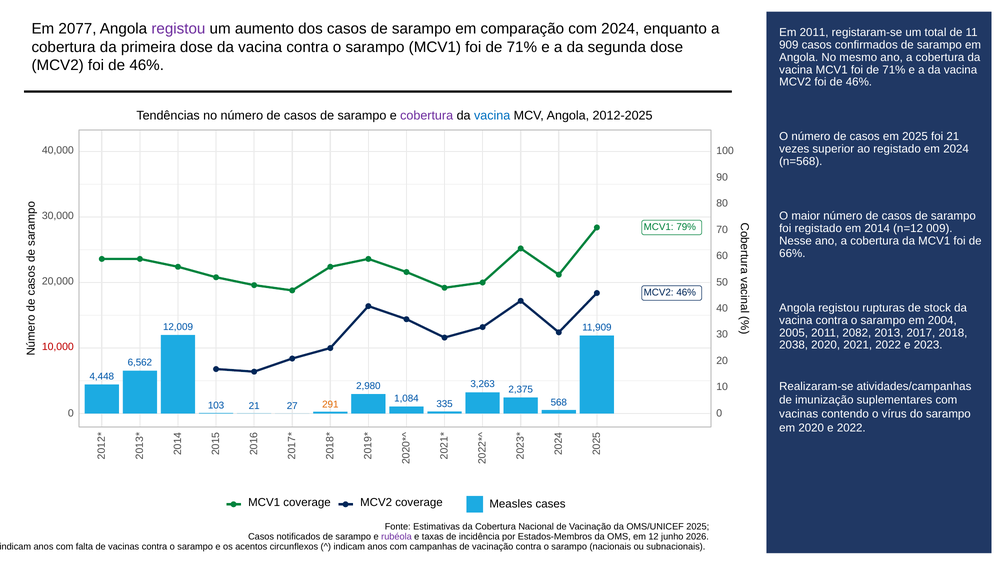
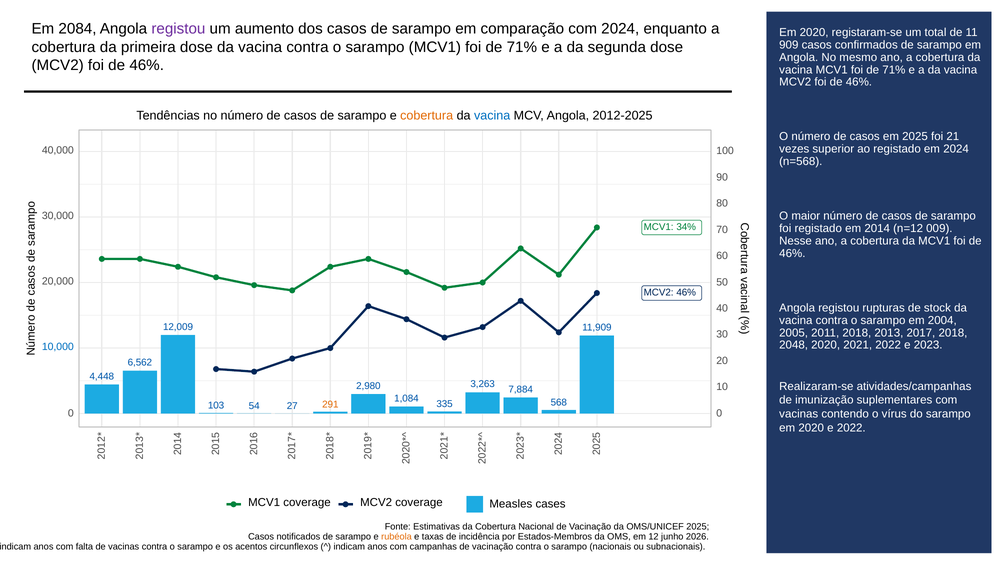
2077: 2077 -> 2084 (77, 29)
2011: 2011 -> 2020 (814, 32)
cobertura colour: purple -> orange (427, 115)
79%: 79% -> 34% (686, 227)
66%: 66% -> 46% (792, 253)
2011 2082: 2082 -> 2018 (857, 333)
2038: 2038 -> 2048 (794, 345)
10,000 colour: red -> blue (58, 347)
2,375: 2,375 -> 7,884 (521, 389)
103 21: 21 -> 54 (254, 406)
rubéola colour: purple -> orange (397, 536)
